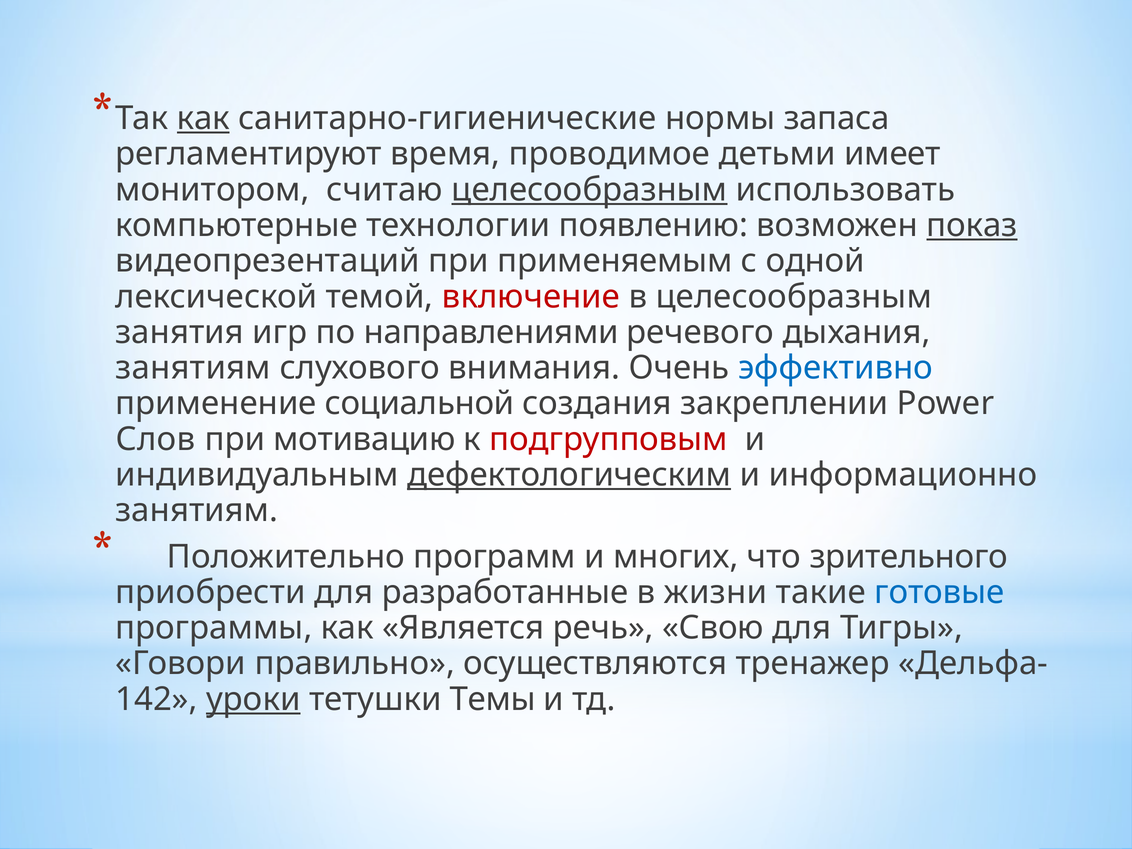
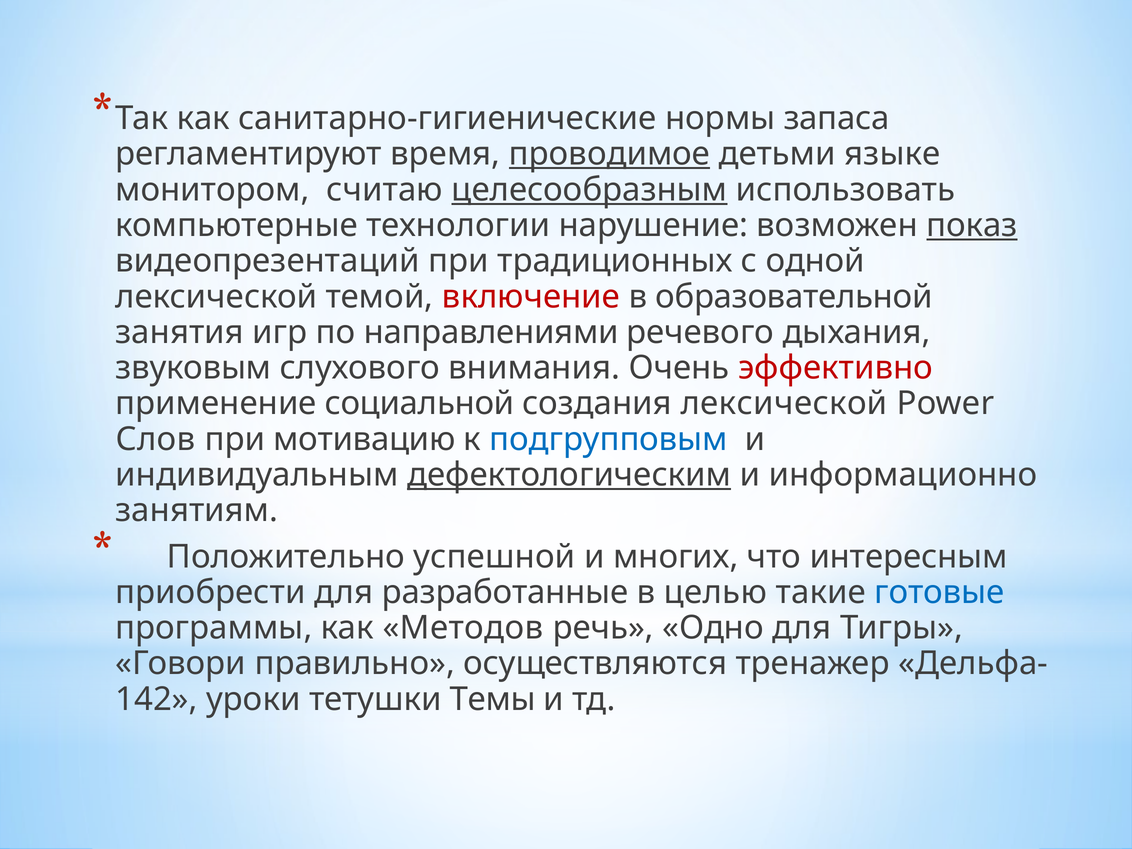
как underline: present -> none (203, 118)
проводимое underline: none -> present (609, 154)
имеет: имеет -> языке (892, 154)
появлению: появлению -> нарушение (653, 225)
применяемым: применяемым -> традиционных (615, 261)
в целесообразным: целесообразным -> образовательной (794, 297)
занятиям: занятиям -> звуковым (193, 368)
эффективно colour: blue -> red (836, 368)
создания закреплении: закреплении -> лексической (784, 404)
подгрупповым colour: red -> blue (609, 439)
программ: программ -> успешной (494, 557)
зрительного: зрительного -> интересным (909, 557)
жизни: жизни -> целью (715, 592)
Является: Является -> Методов (463, 628)
Свою: Свою -> Одно (713, 628)
уроки underline: present -> none (253, 699)
